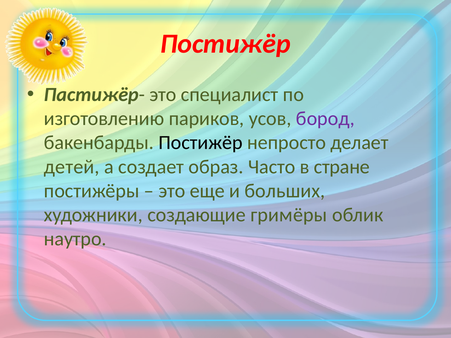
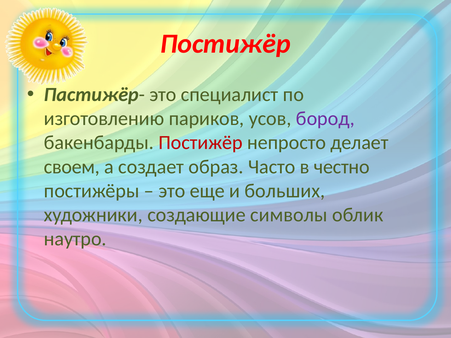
Постижёр colour: black -> red (201, 143)
детей: детей -> своем (72, 167)
стране: стране -> честно (342, 167)
гримёры: гримёры -> символы (289, 215)
